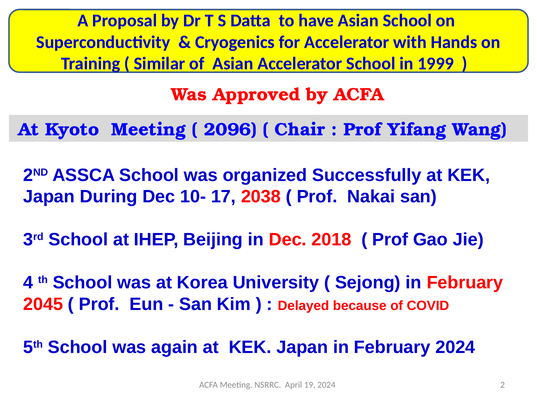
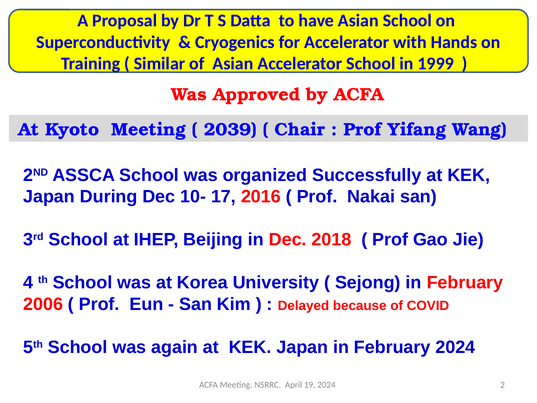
2096: 2096 -> 2039 (230, 129)
2038: 2038 -> 2016 (261, 197)
2045: 2045 -> 2006 (43, 304)
